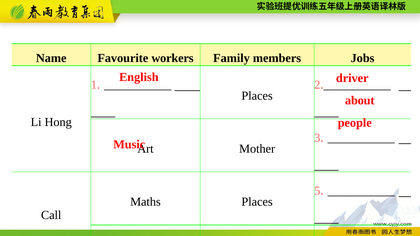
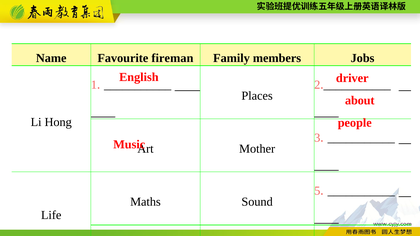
workers: workers -> fireman (172, 58)
Maths Places: Places -> Sound (257, 202)
Call: Call -> Life (51, 215)
